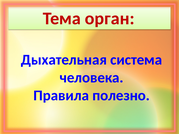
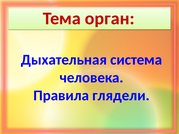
полезно: полезно -> глядели (121, 96)
